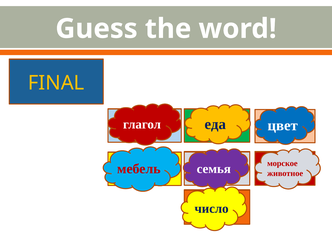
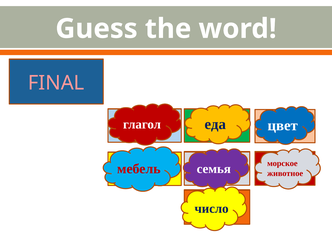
FINAL colour: yellow -> pink (56, 83)
